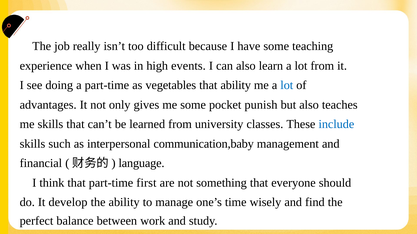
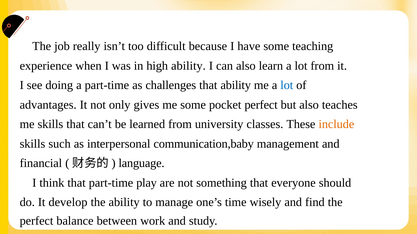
high events: events -> ability (188, 66)
vegetables: vegetables -> challenges (171, 85)
pocket punish: punish -> perfect (261, 105)
include colour: blue -> orange (336, 125)
first: first -> play (147, 183)
